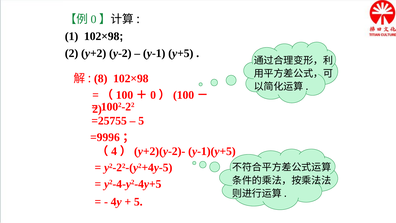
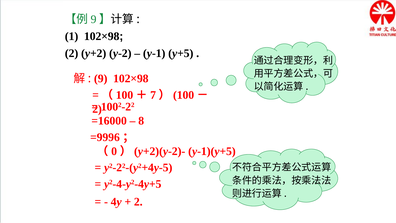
0: 0 -> 9 (94, 19)
8: 8 -> 9 (101, 79)
0: 0 -> 7 (153, 95)
=25755: =25755 -> =16000 (109, 121)
5: 5 -> 8 (141, 121)
4: 4 -> 0 (114, 151)
5: 5 -> 2 (138, 202)
